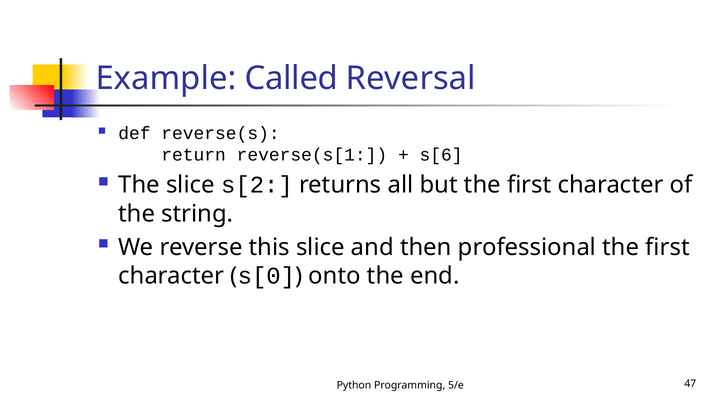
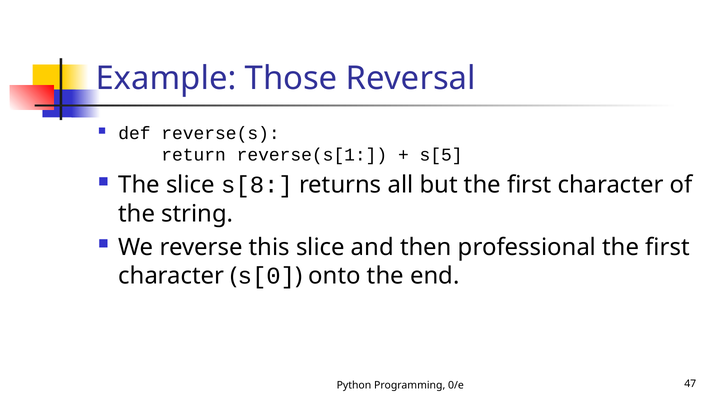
Called: Called -> Those (291, 78)
s[6: s[6 -> s[5 (441, 155)
s[2: s[2 -> s[8 (257, 185)
5/e: 5/e -> 0/e (456, 386)
